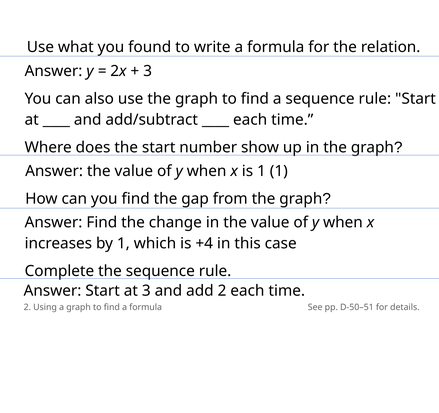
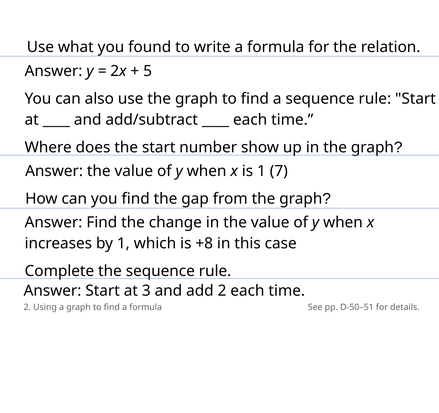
3: 3 -> 5 (148, 71)
1 1: 1 -> 7 (279, 171)
+4: +4 -> +8 (204, 243)
